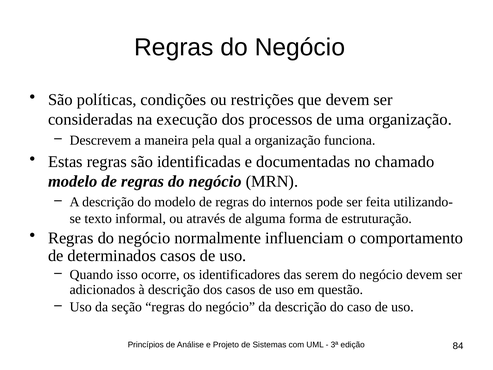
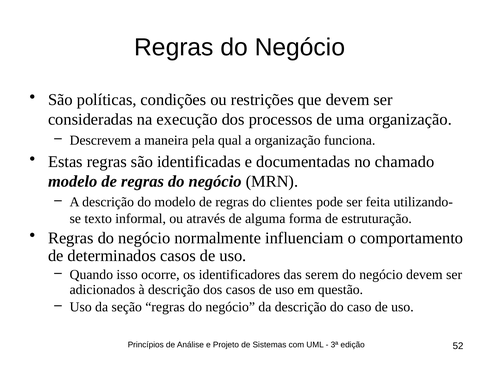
internos: internos -> clientes (291, 202)
84: 84 -> 52 (458, 346)
